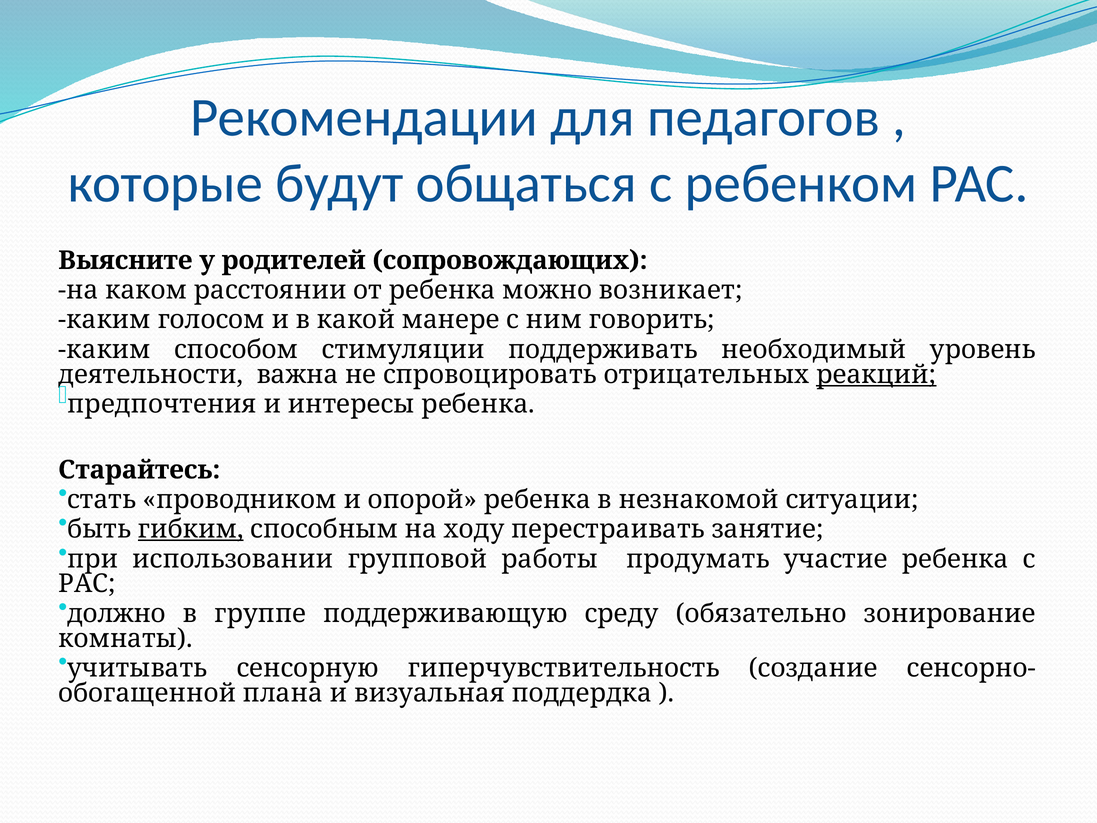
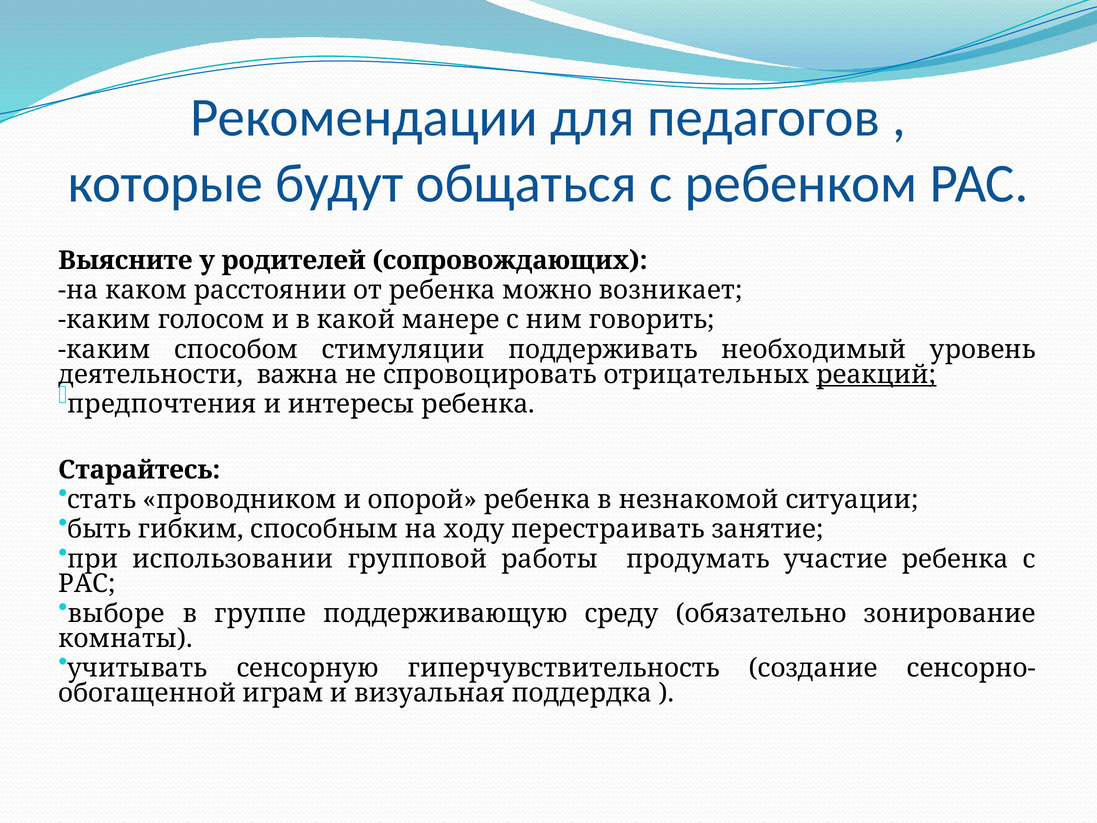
гибким underline: present -> none (191, 529)
должно: должно -> выборе (116, 613)
плана: плана -> играм (283, 693)
